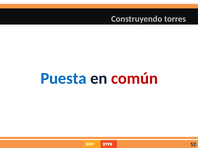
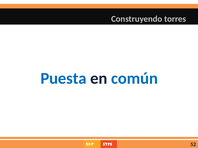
común colour: red -> blue (134, 79)
